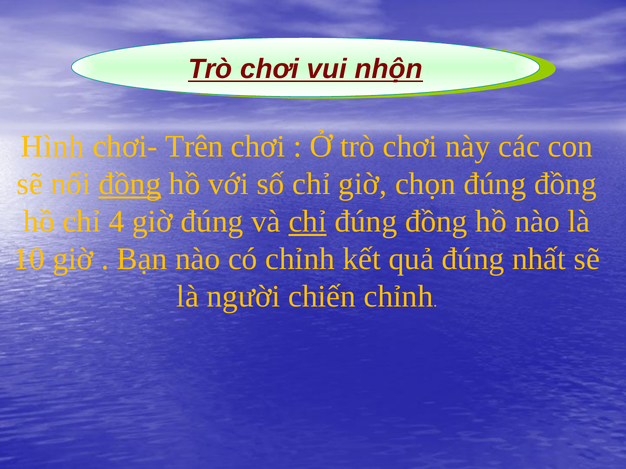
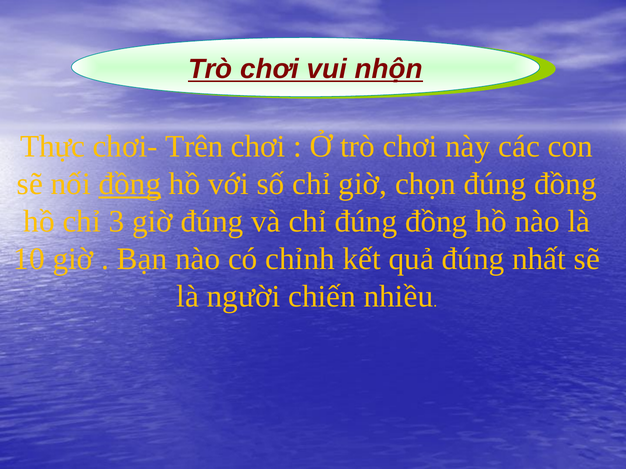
Hình: Hình -> Thực (53, 147)
4: 4 -> 3 (116, 222)
chỉ underline: present -> none (308, 222)
chiến chỉnh: chỉnh -> nhiều (398, 297)
